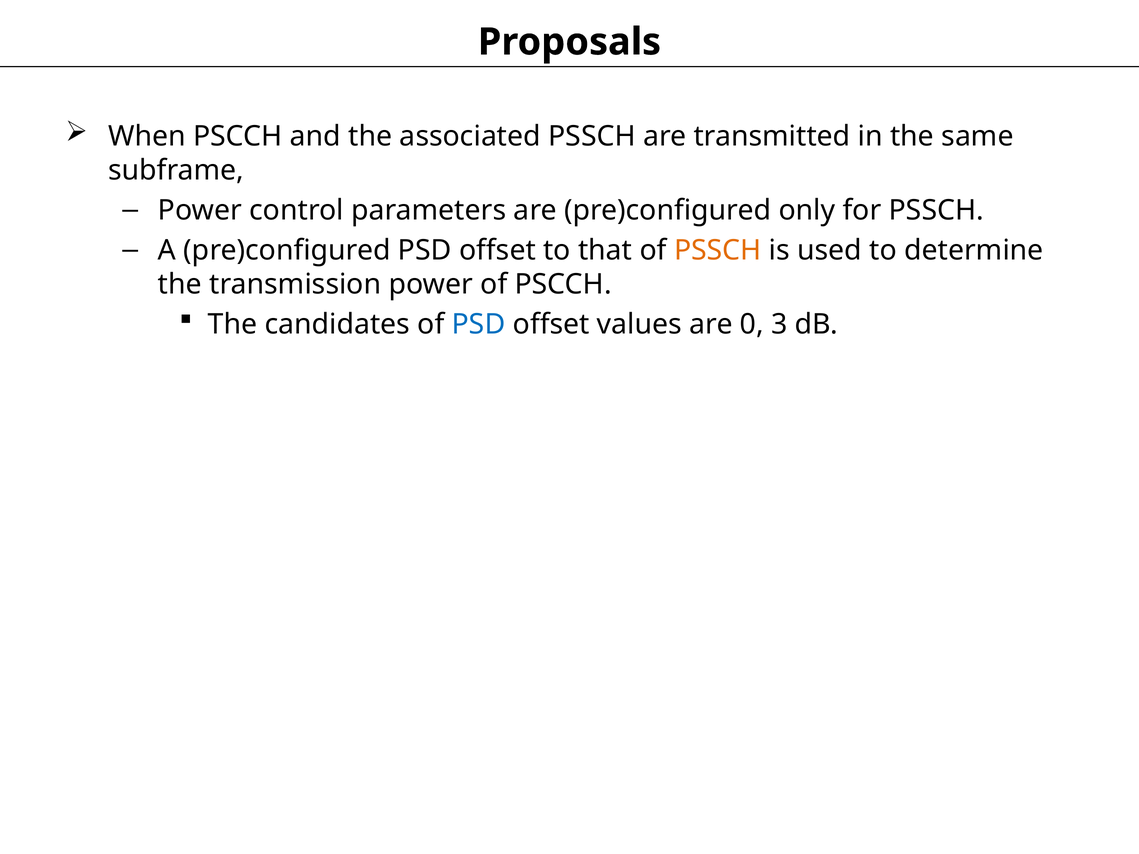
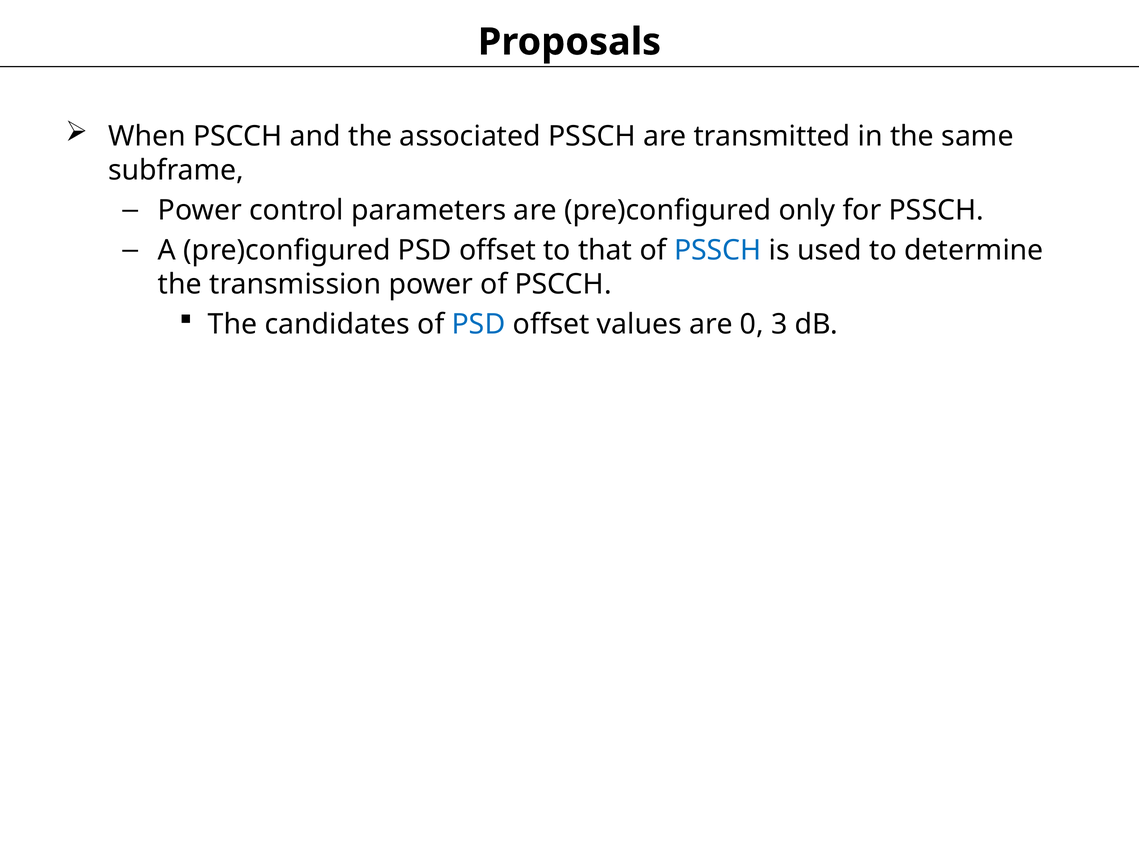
PSSCH colour: orange -> blue (718, 250)
